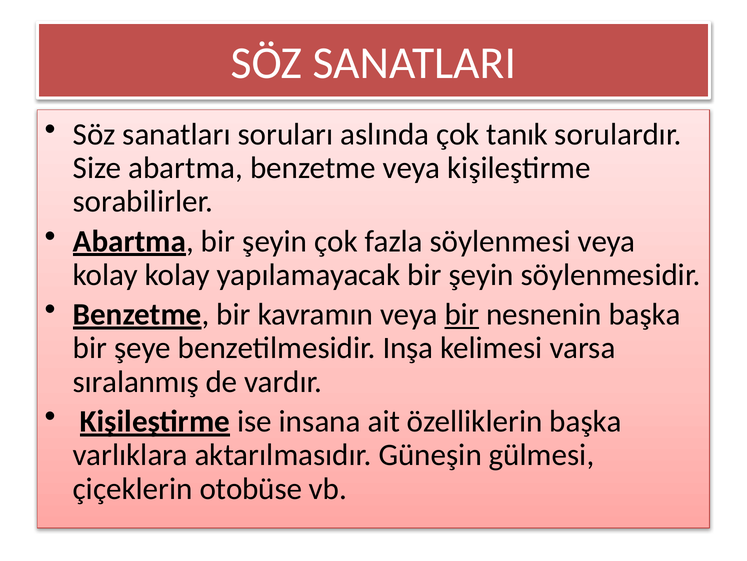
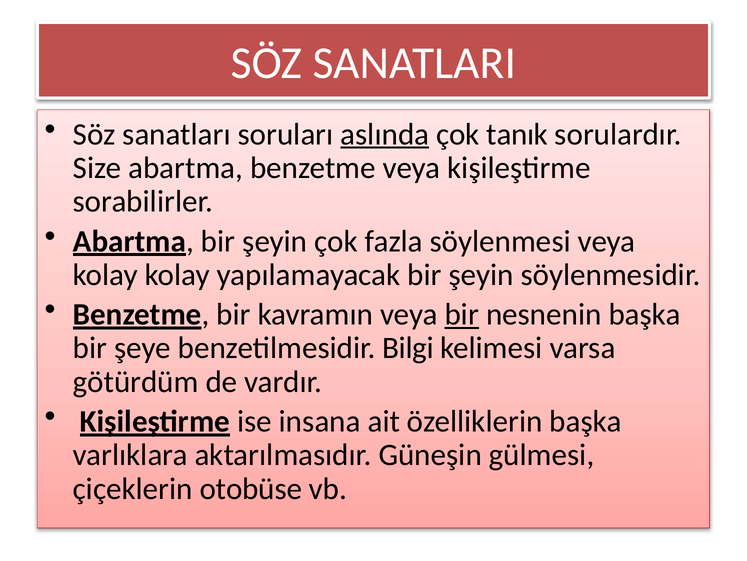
aslında underline: none -> present (385, 134)
Inşa: Inşa -> Bilgi (408, 348)
sıralanmış: sıralanmış -> götürdüm (136, 381)
